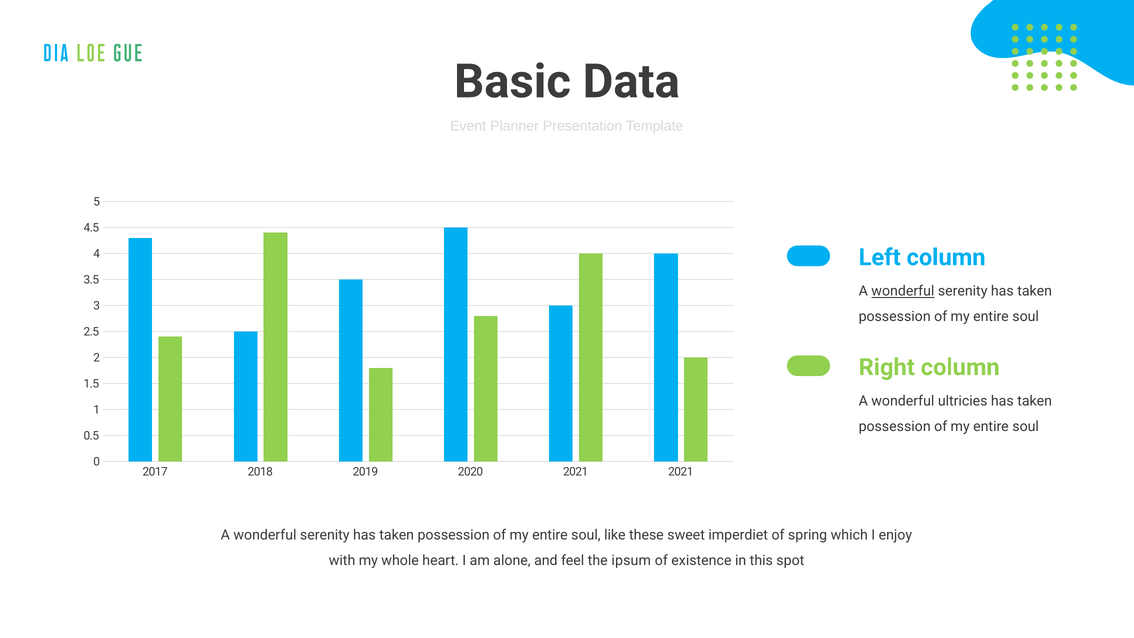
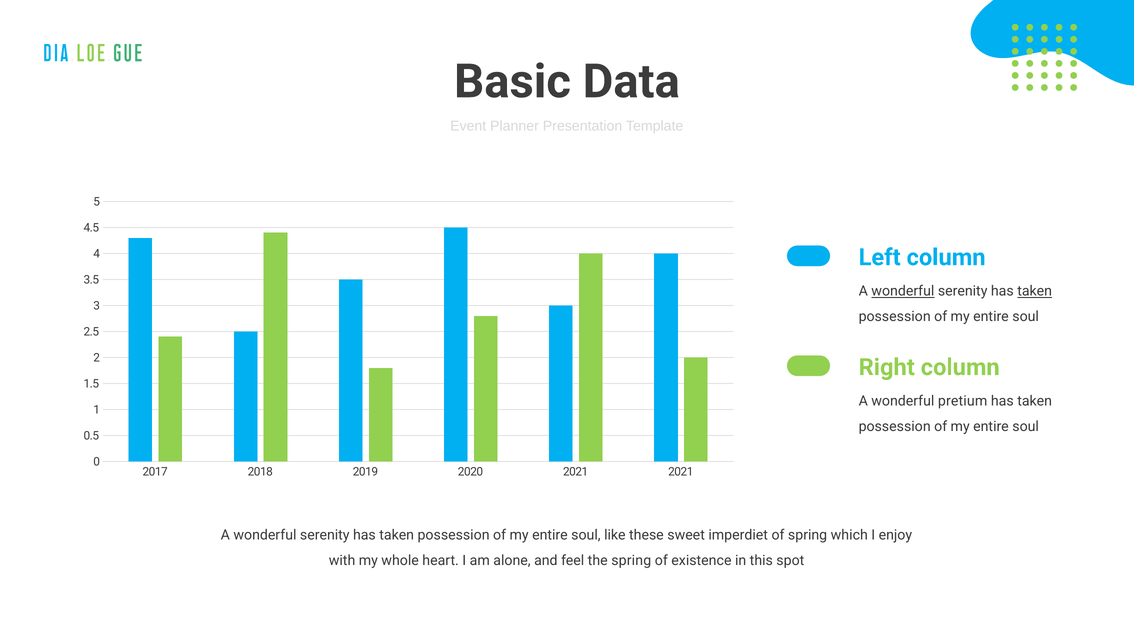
taken underline: none -> present (1035, 291)
ultricies: ultricies -> pretium (963, 401)
the ipsum: ipsum -> spring (631, 561)
